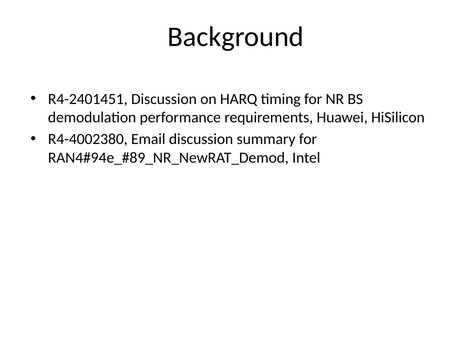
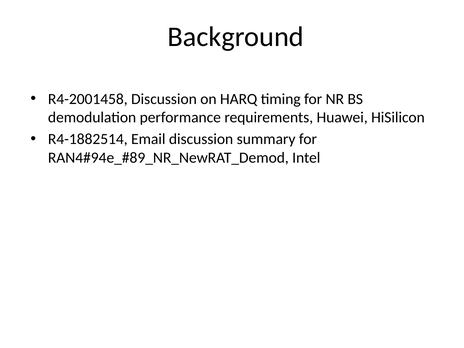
R4-2401451: R4-2401451 -> R4-2001458 (88, 99)
R4-4002380: R4-4002380 -> R4-1882514 (88, 139)
